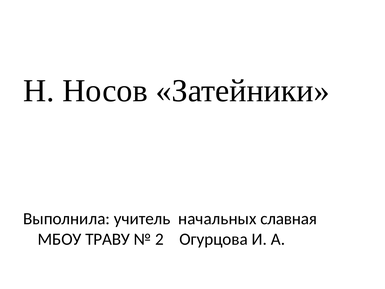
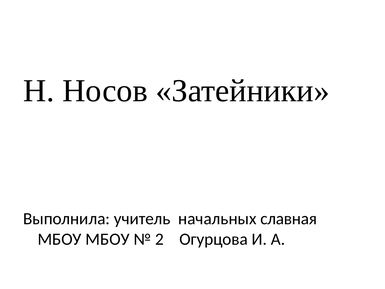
МБОУ ТРАВУ: ТРАВУ -> МБОУ (108, 239)
